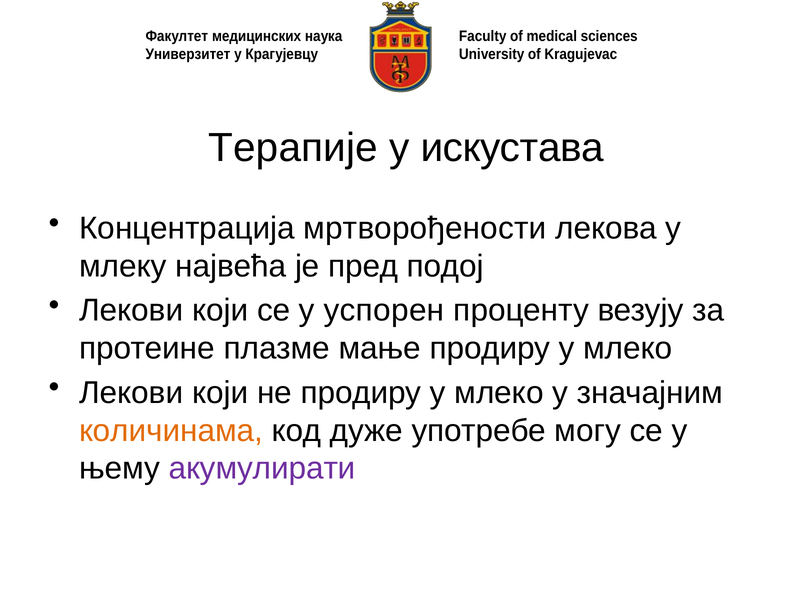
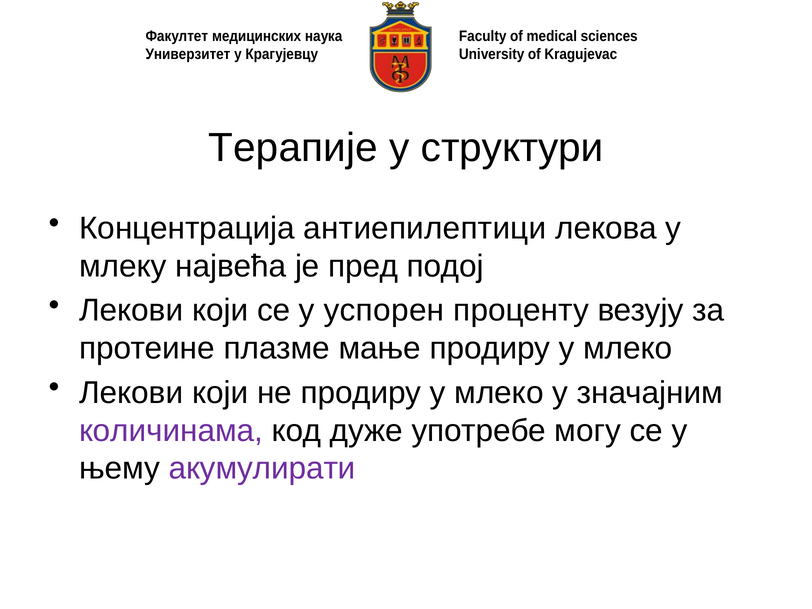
искустава: искустава -> структури (512, 148)
мртворођености: мртворођености -> антиепилептици (425, 228)
количинама colour: orange -> purple (171, 431)
